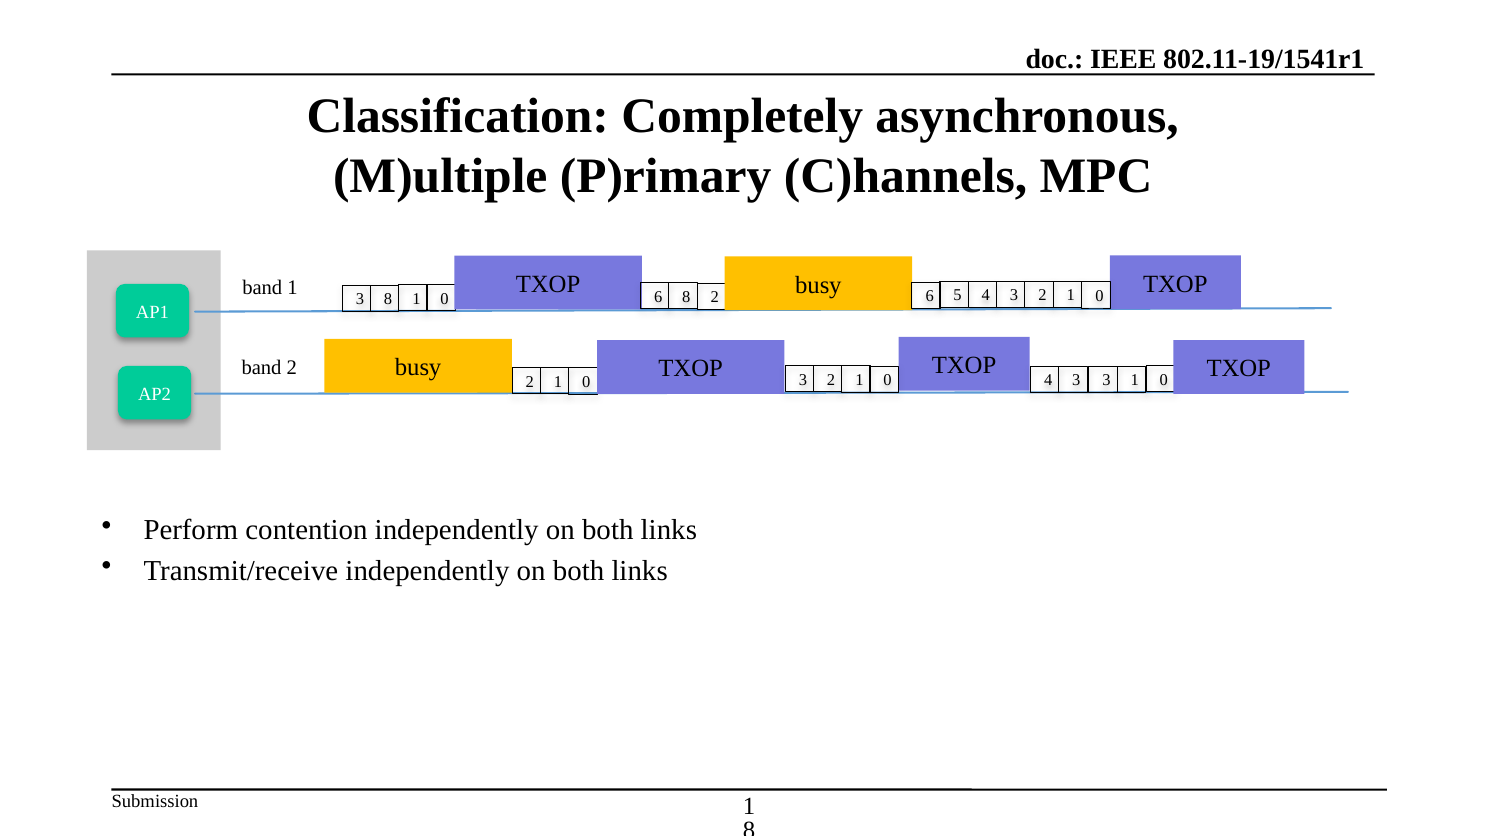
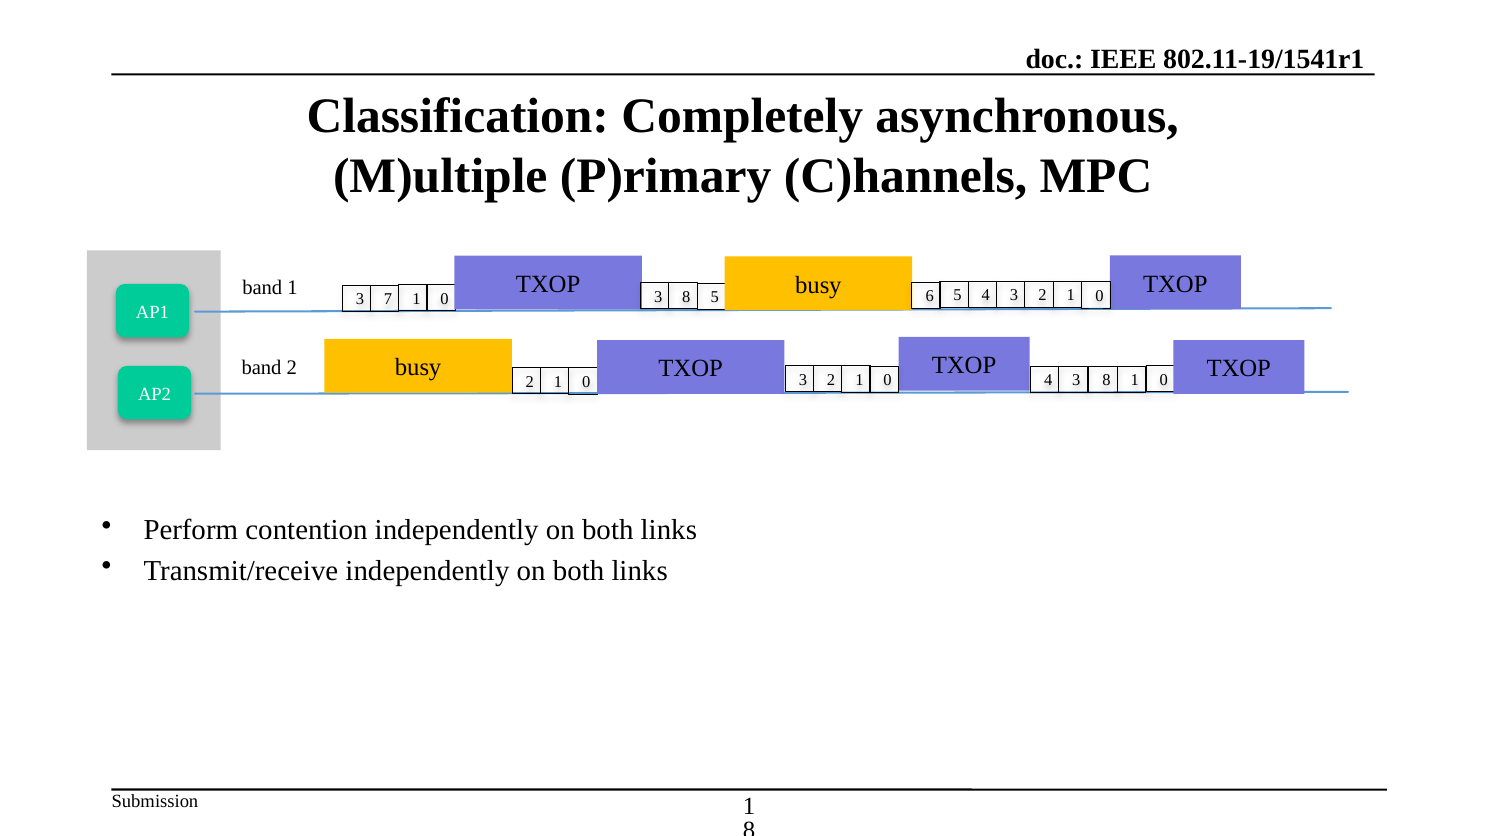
TXOP 6: 6 -> 3 (658, 297)
8 2: 2 -> 5 (715, 297)
3 8: 8 -> 7 (388, 299)
4 3 3: 3 -> 8 (1107, 380)
